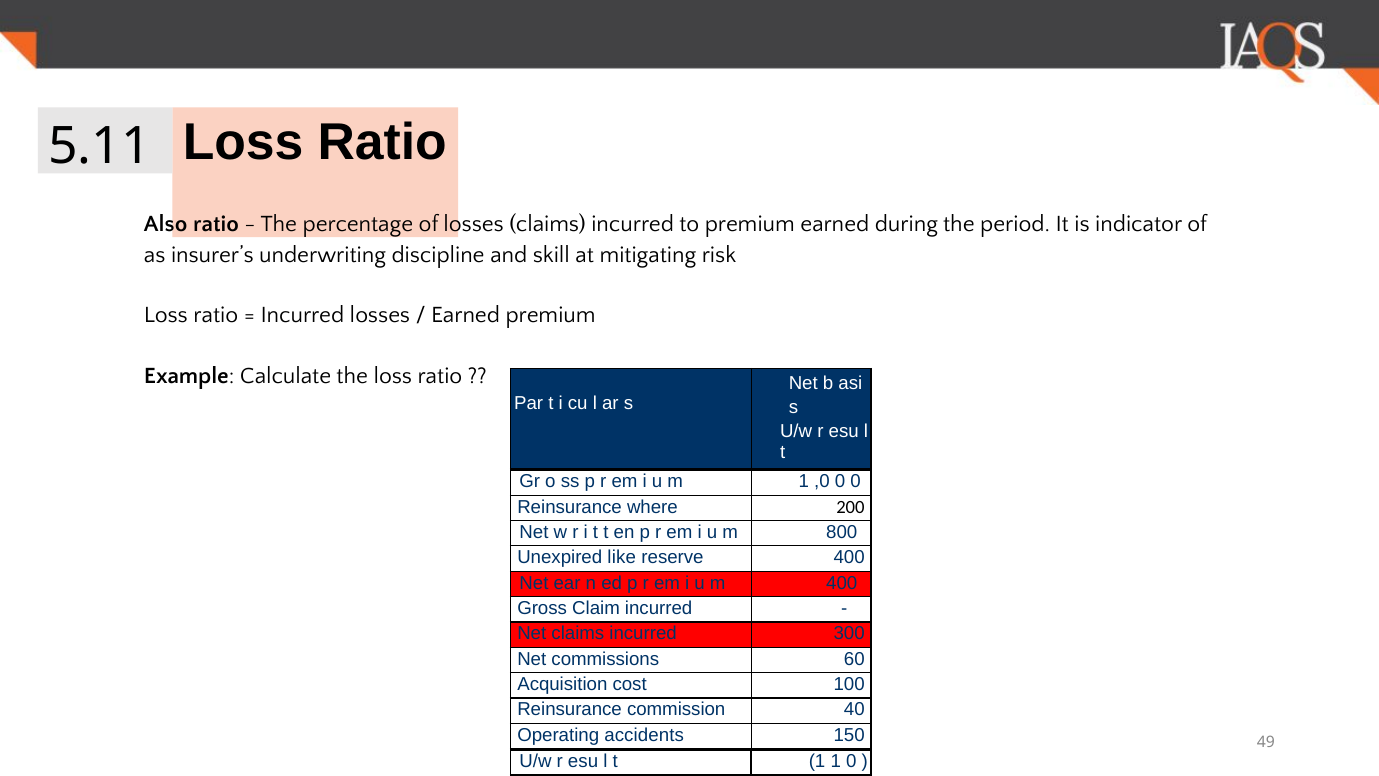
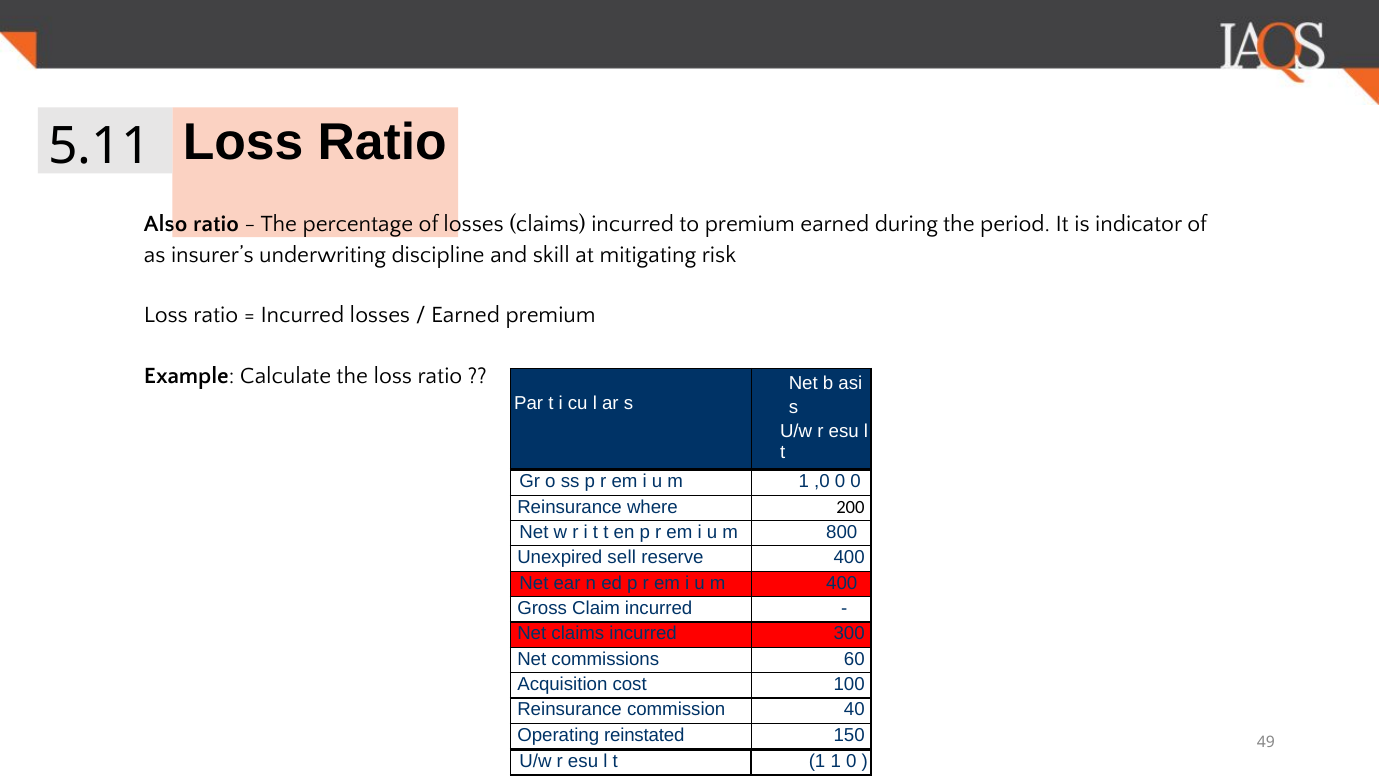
like: like -> sell (622, 557)
accidents: accidents -> reinstated (644, 735)
